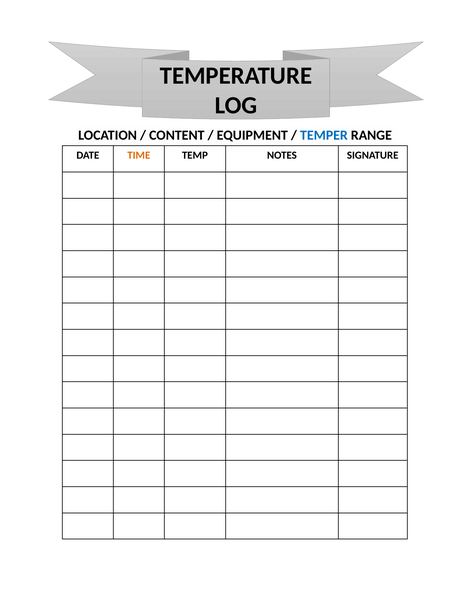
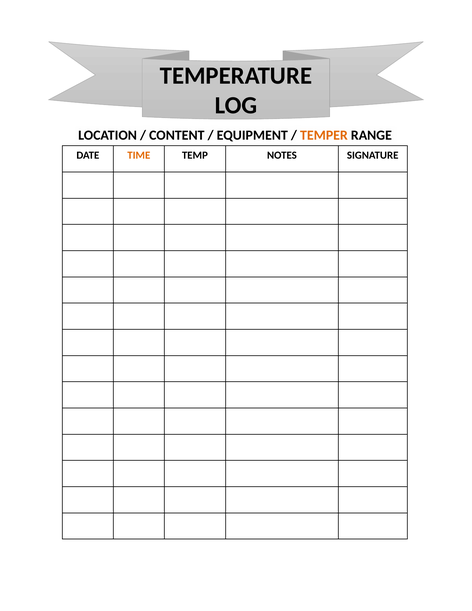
TEMPER colour: blue -> orange (324, 135)
